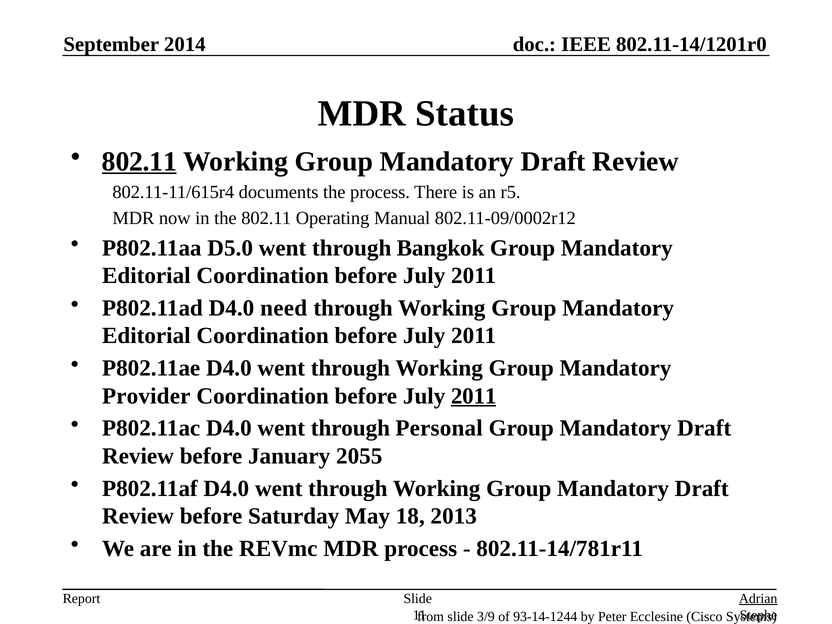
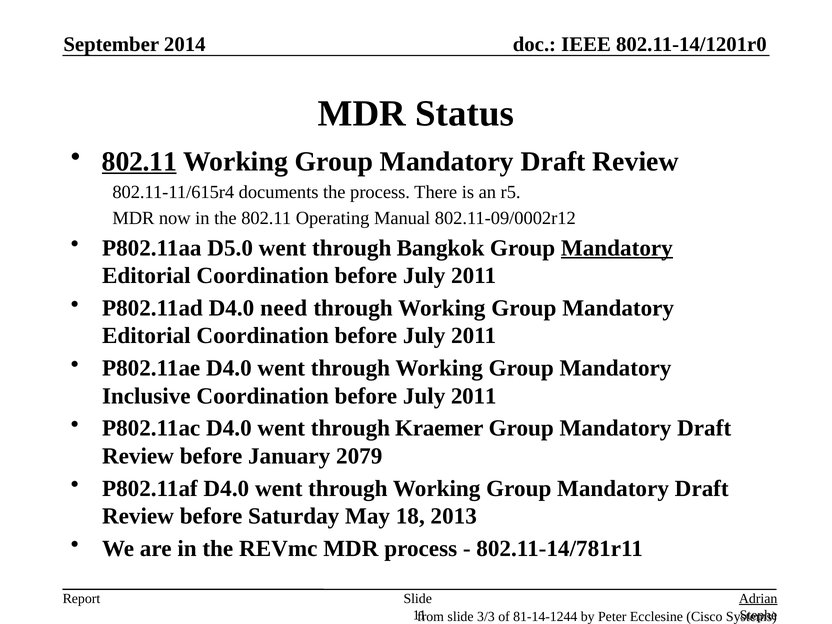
Mandatory underline: none -> present (617, 248)
Provider: Provider -> Inclusive (146, 396)
2011 underline: present -> none (474, 396)
Personal: Personal -> Kraemer (439, 428)
2055: 2055 -> 2079 (359, 456)
3/9: 3/9 -> 3/3 (486, 617)
93-14-1244: 93-14-1244 -> 81-14-1244 (545, 617)
